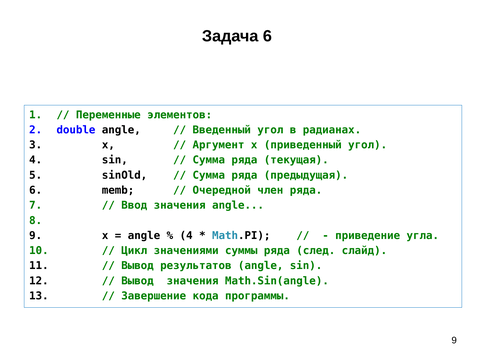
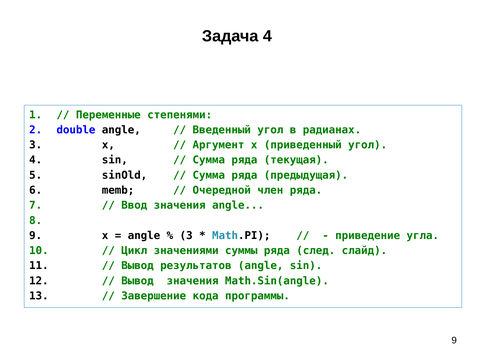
Задача 6: 6 -> 4 (267, 36)
элементов: элементов -> степенями (180, 115)
4: 4 -> 3 (186, 236)
